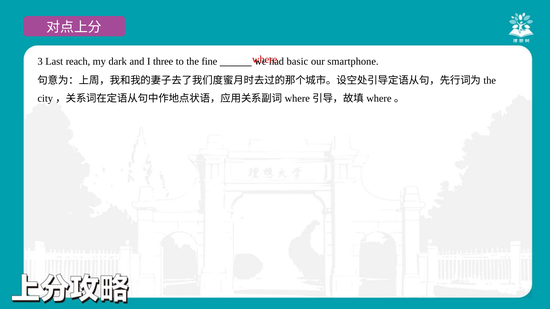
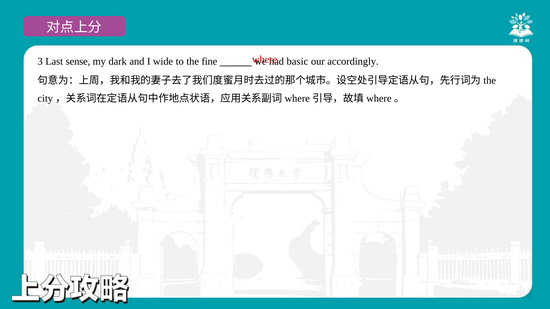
reach: reach -> sense (78, 62)
three: three -> wide (163, 62)
smartphone: smartphone -> accordingly (353, 62)
